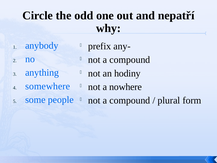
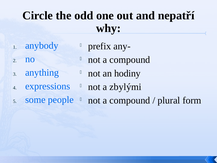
nowhere: nowhere -> zbylými (125, 87)
somewhere: somewhere -> expressions (48, 86)
